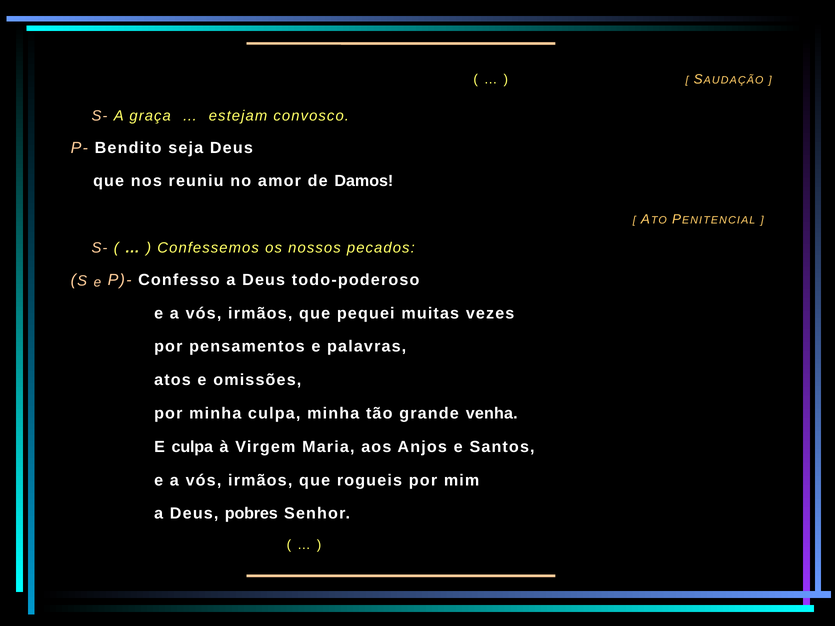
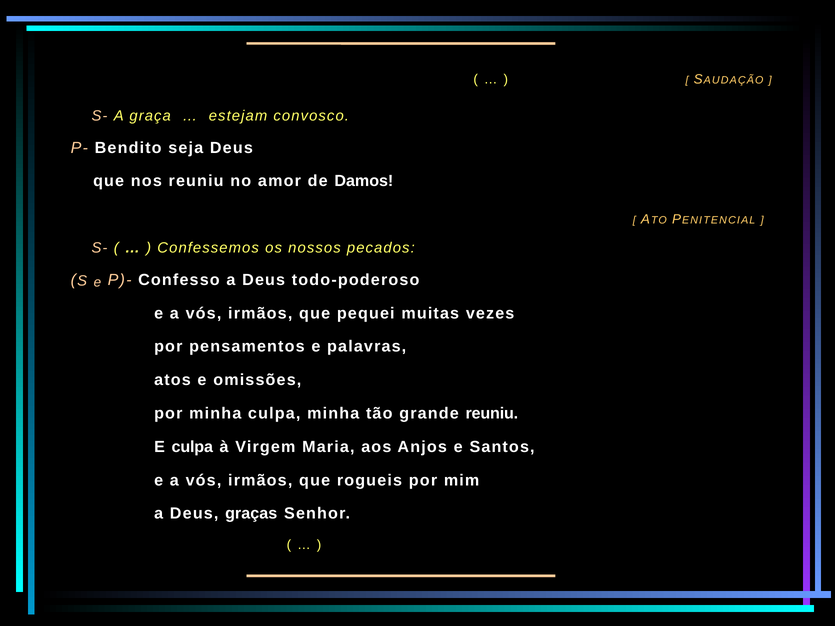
grande venha: venha -> reuniu (492, 414)
pobres: pobres -> graças (251, 514)
